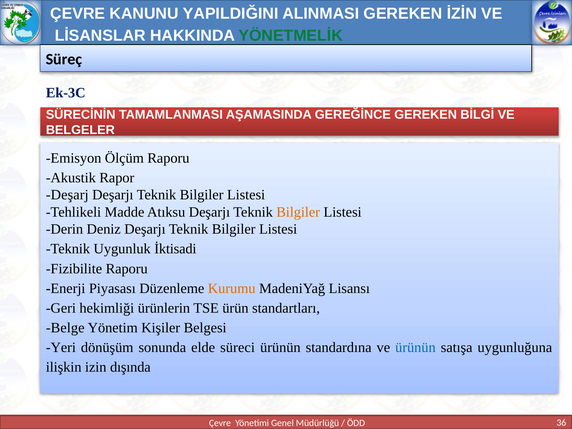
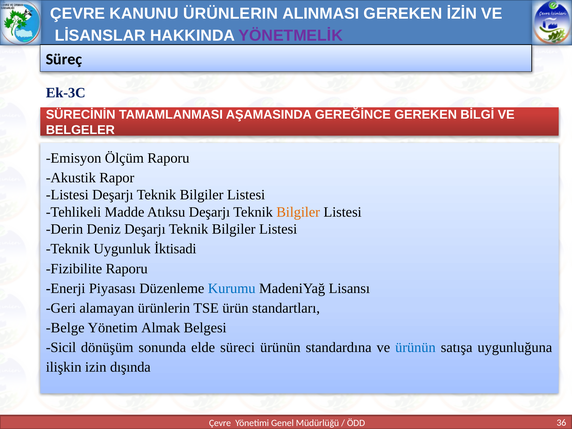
KANUNU YAPILDIĞINI: YAPILDIĞINI -> ÜRÜNLERIN (231, 13)
YÖNETMELİK colour: green -> purple (291, 36)
Deşarj: Deşarj -> Listesi (67, 195)
Kurumu colour: orange -> blue (232, 288)
hekimliği: hekimliği -> alamayan (107, 308)
Kişiler: Kişiler -> Almak (161, 328)
Yeri: Yeri -> Sicil (61, 348)
